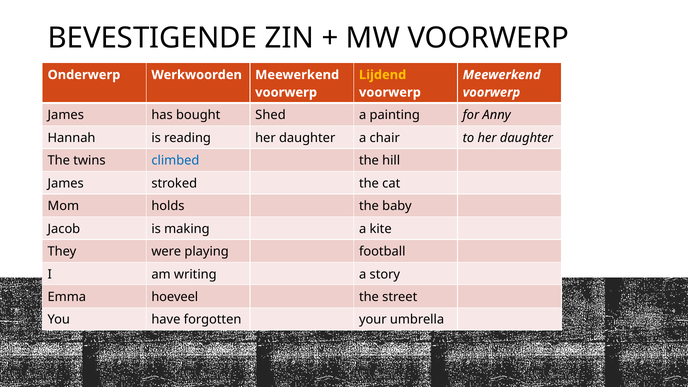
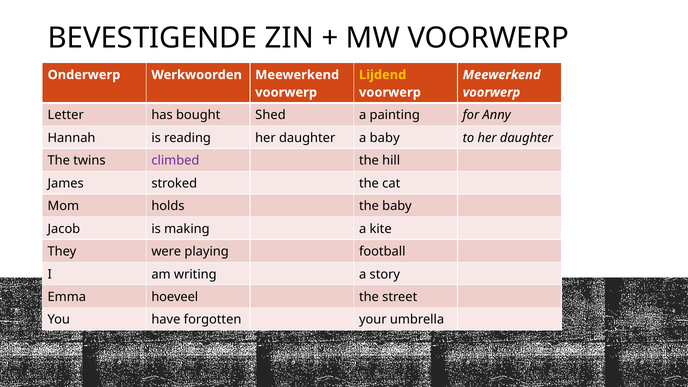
James: James -> Letter (66, 115)
a chair: chair -> baby (385, 138)
climbed colour: blue -> purple (175, 161)
